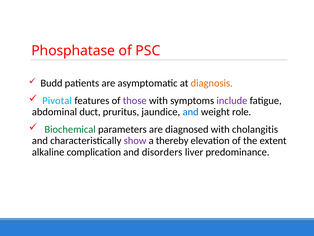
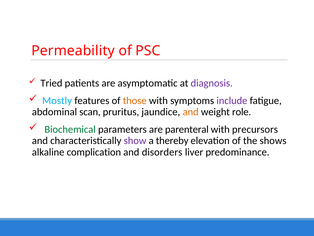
Phosphatase: Phosphatase -> Permeability (73, 51)
Budd: Budd -> Tried (51, 83)
diagnosis colour: orange -> purple (212, 83)
Pivotal: Pivotal -> Mostly (57, 100)
those colour: purple -> orange (135, 100)
duct: duct -> scan (90, 112)
and colour: blue -> orange (191, 112)
diagnosed: diagnosed -> parenteral (187, 129)
cholangitis: cholangitis -> precursors (255, 129)
extent: extent -> shows (273, 140)
